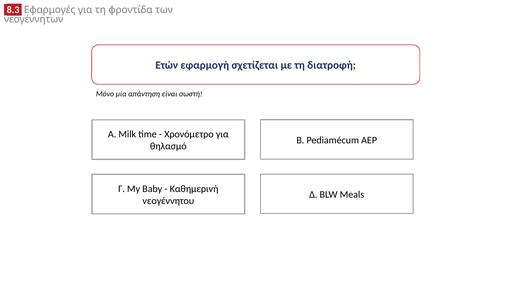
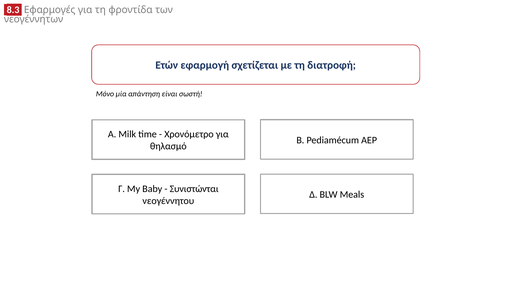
Καθημερινή: Καθημερινή -> Συνιστώνται (194, 189)
